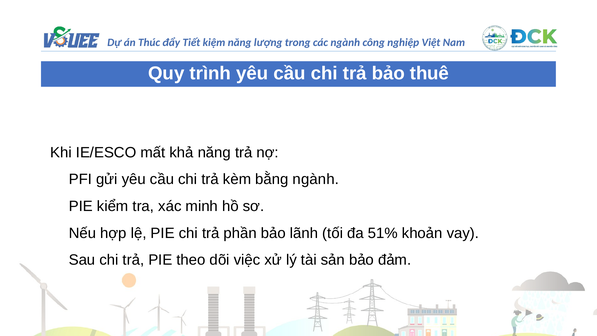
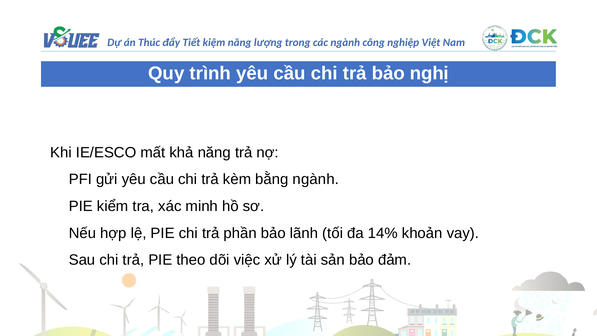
thuê: thuê -> nghị (429, 73)
51%: 51% -> 14% (383, 233)
